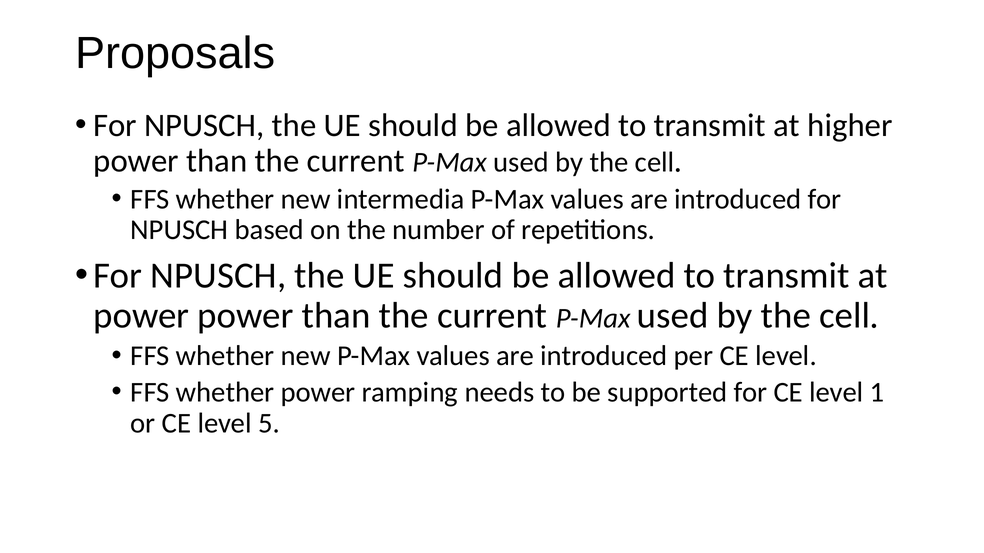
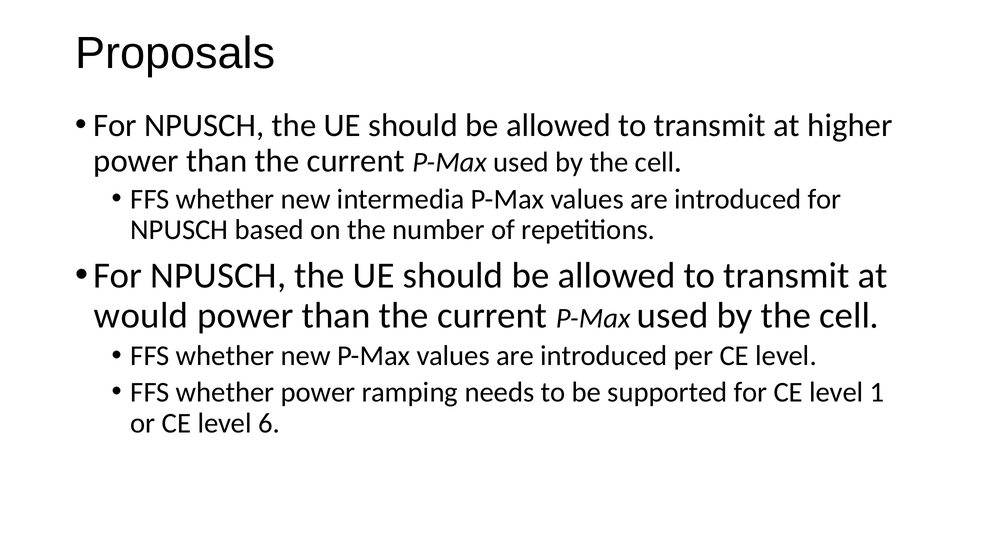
power: power -> would (141, 316)
5: 5 -> 6 (269, 423)
